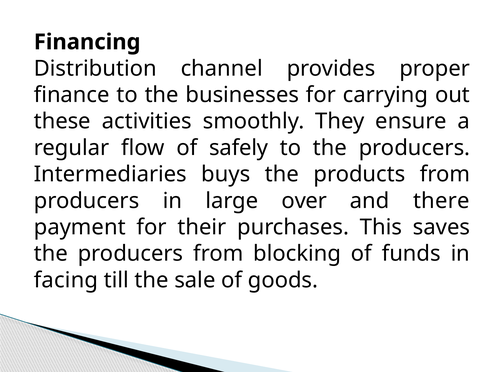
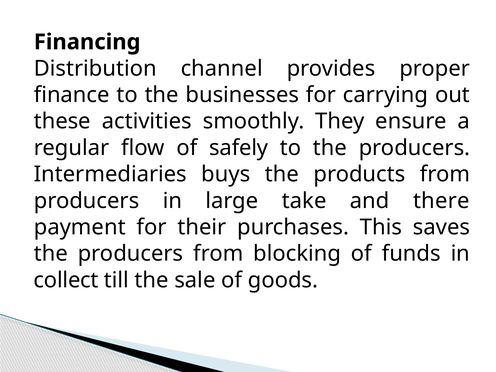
over: over -> take (304, 201)
facing: facing -> collect (66, 280)
